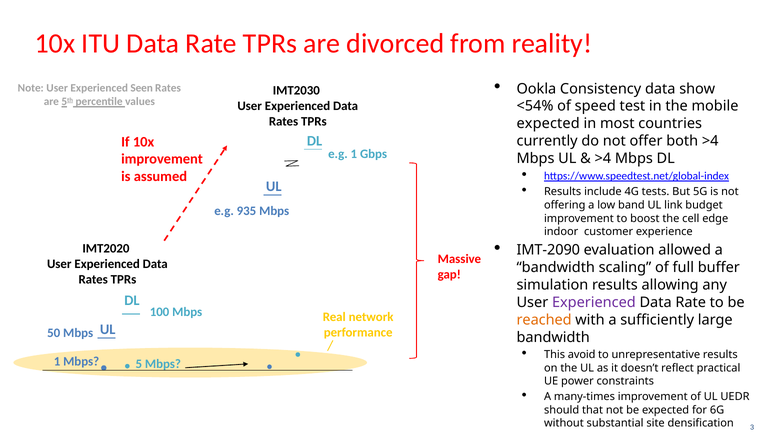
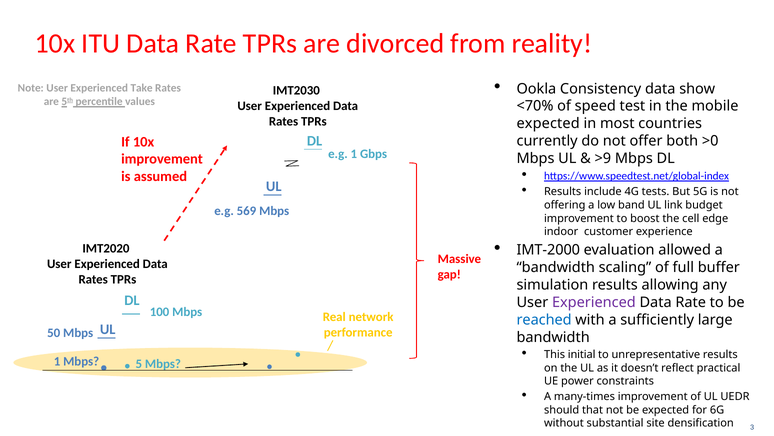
Seen: Seen -> Take (142, 88)
<54%: <54% -> <70% (535, 106)
both >4: >4 -> >0 (710, 141)
>4: >4 -> >9 (603, 158)
935: 935 -> 569 (246, 211)
IMT-2090: IMT-2090 -> IMT-2000 (548, 250)
reached colour: orange -> blue (544, 319)
avoid: avoid -> initial (582, 354)
